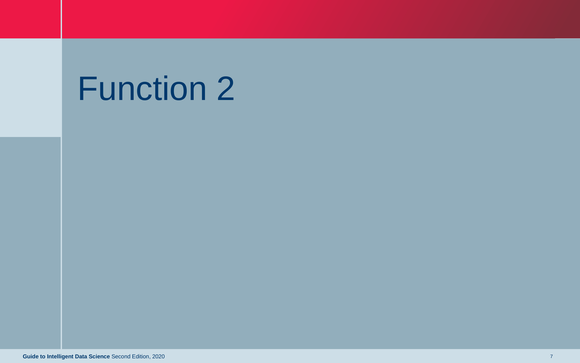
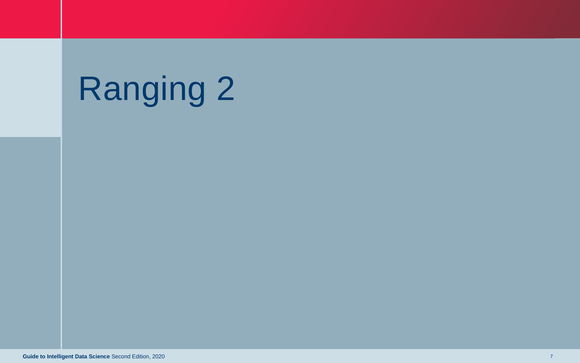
Function: Function -> Ranging (142, 89)
